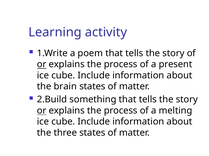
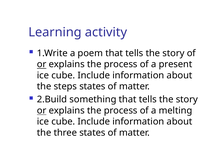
brain: brain -> steps (65, 87)
